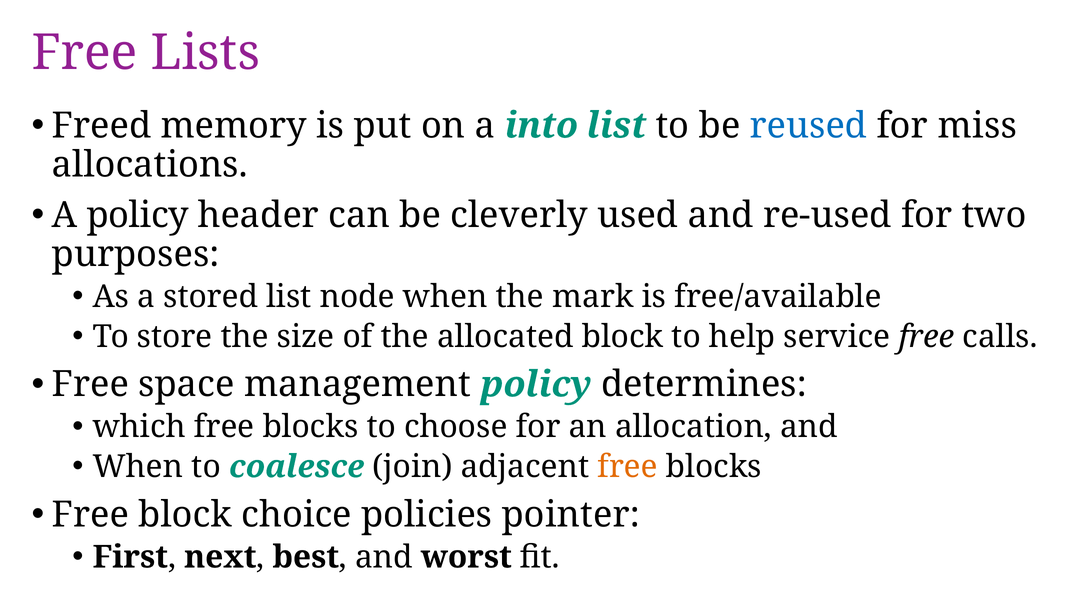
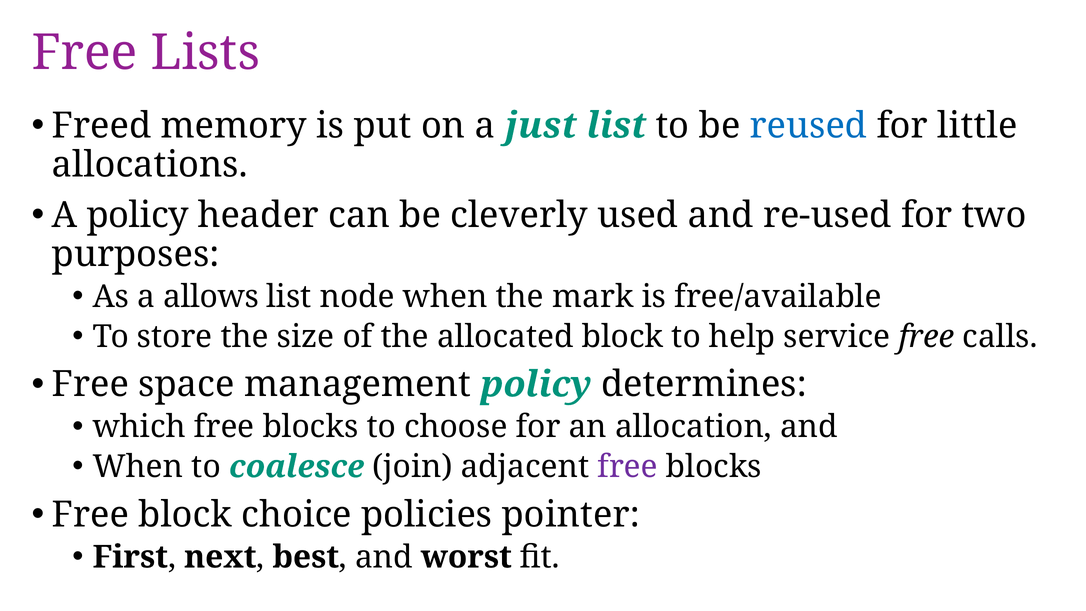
into: into -> just (541, 126)
miss: miss -> little (978, 126)
stored: stored -> allows (211, 297)
free colour: orange -> purple (628, 467)
